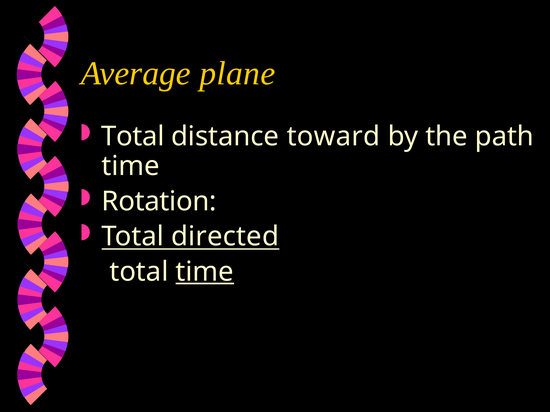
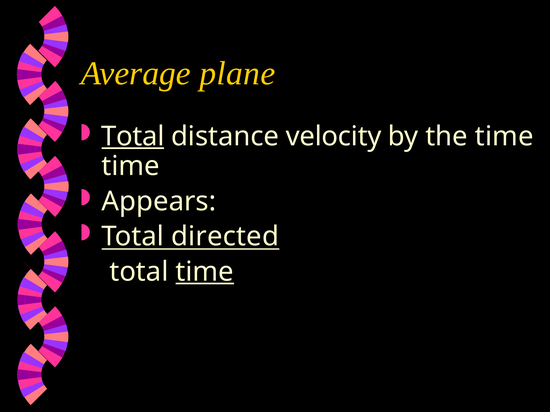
Total underline: none -> present (133, 137)
toward: toward -> velocity (334, 137)
the path: path -> time (504, 137)
Rotation: Rotation -> Appears (159, 202)
